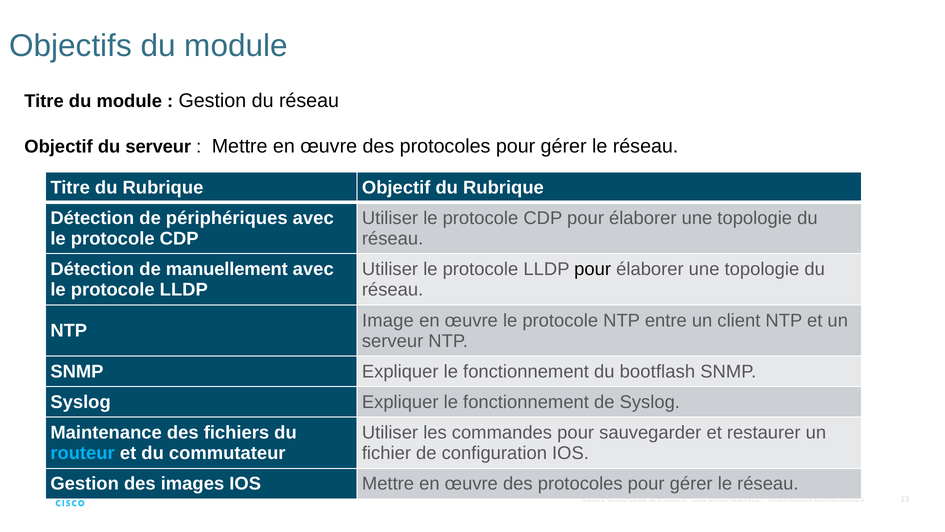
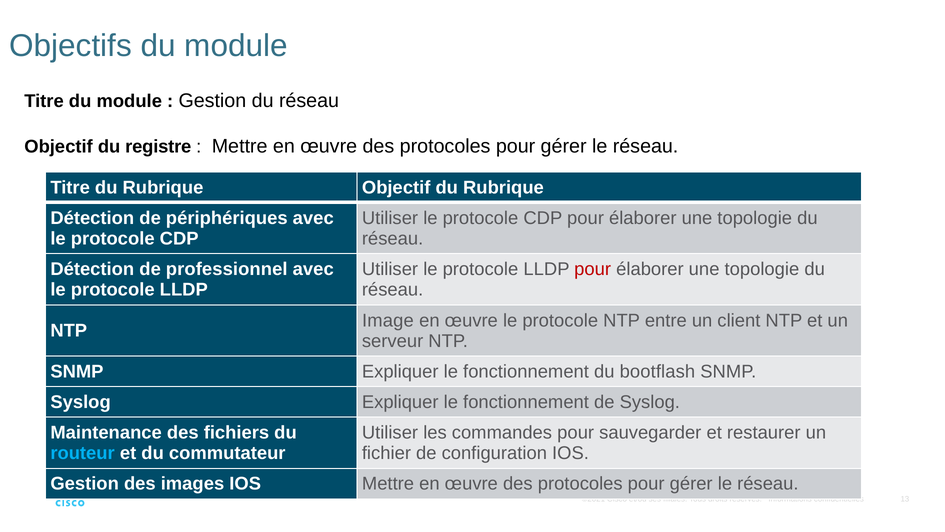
du serveur: serveur -> registre (158, 147)
manuellement: manuellement -> professionnel (227, 269)
pour colour: black -> red (593, 269)
